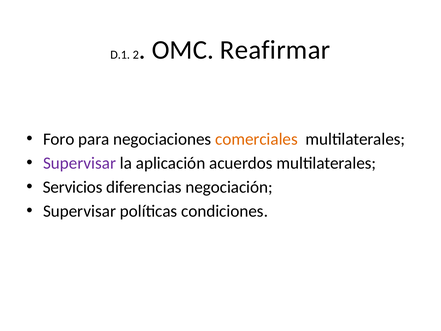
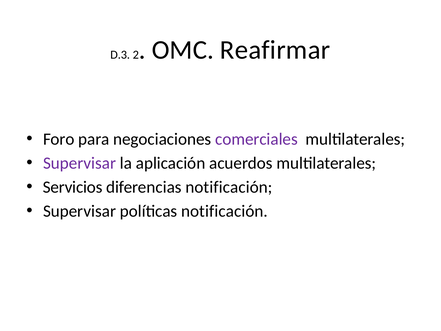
D.1: D.1 -> D.3 (120, 55)
comerciales colour: orange -> purple (256, 139)
diferencias negociación: negociación -> notificación (229, 187)
políticas condiciones: condiciones -> notificación (225, 211)
